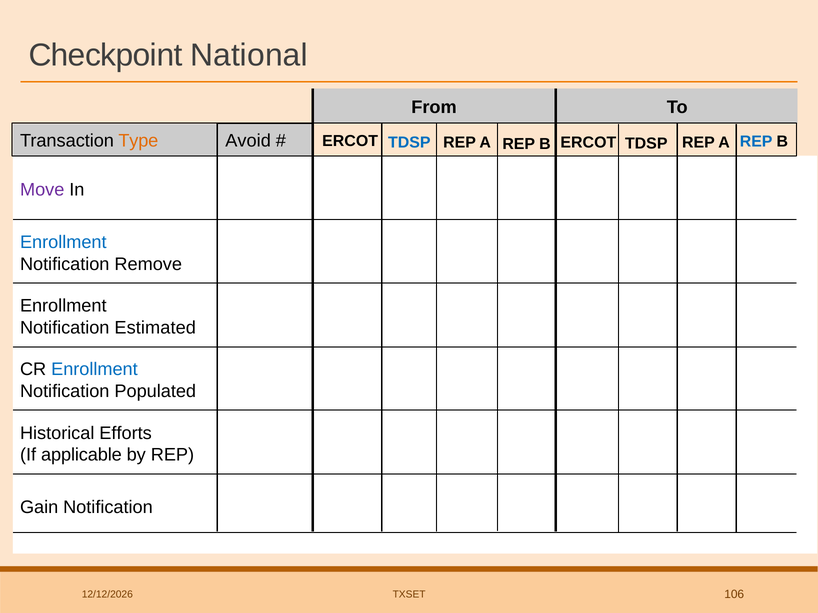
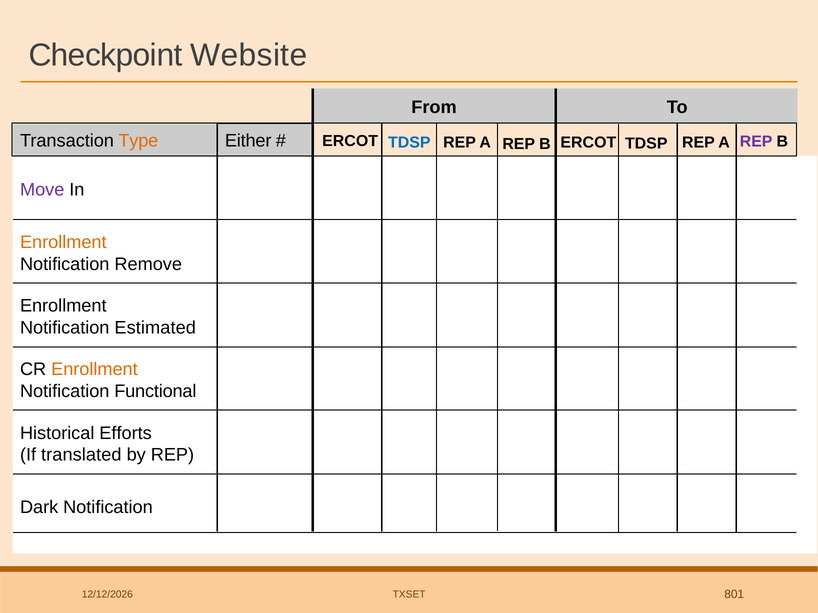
National: National -> Website (249, 55)
REP colour: blue -> purple (756, 142)
Avoid: Avoid -> Either (248, 141)
Enrollment colour: blue -> orange (63, 242)
Enrollment colour: blue -> orange (94, 370)
Populated: Populated -> Functional (155, 392)
applicable: applicable -> translated (81, 455)
Gain: Gain -> Dark (39, 508)
106: 106 -> 801 (734, 595)
